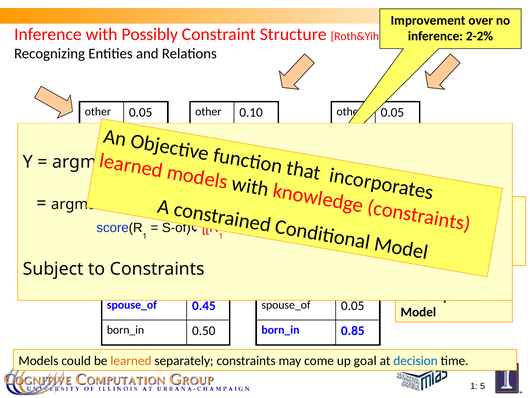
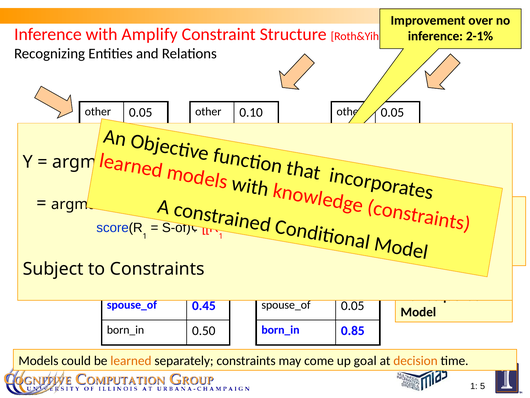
Possibly: Possibly -> Amplify (150, 34)
2-2%: 2-2% -> 2-1% (479, 36)
decision colour: blue -> orange (416, 360)
